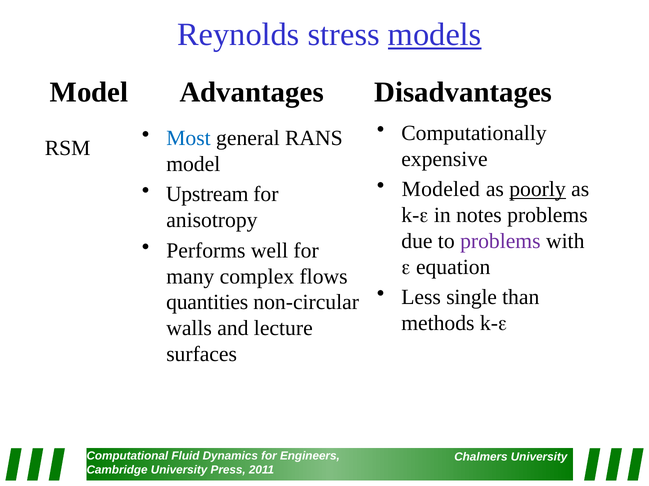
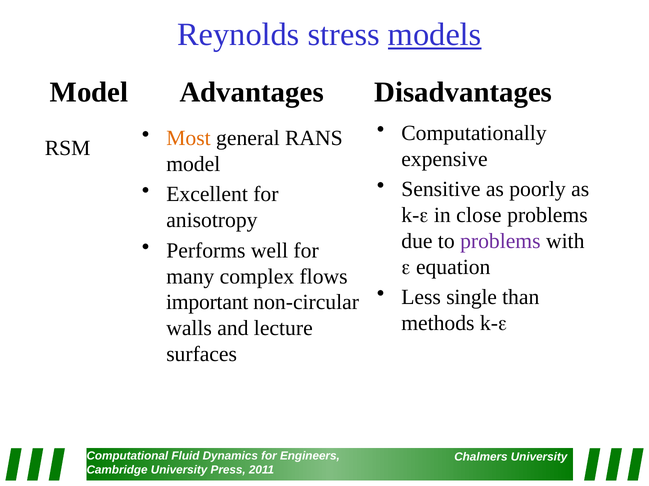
Most colour: blue -> orange (188, 138)
Modeled: Modeled -> Sensitive (441, 190)
poorly underline: present -> none (538, 190)
Upstream: Upstream -> Excellent (207, 195)
notes: notes -> close (479, 216)
quantities: quantities -> important (207, 303)
